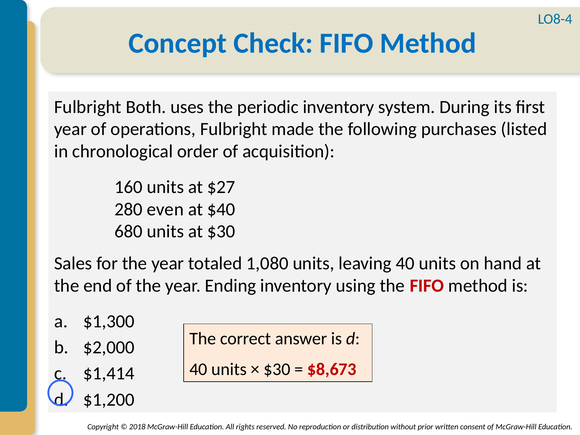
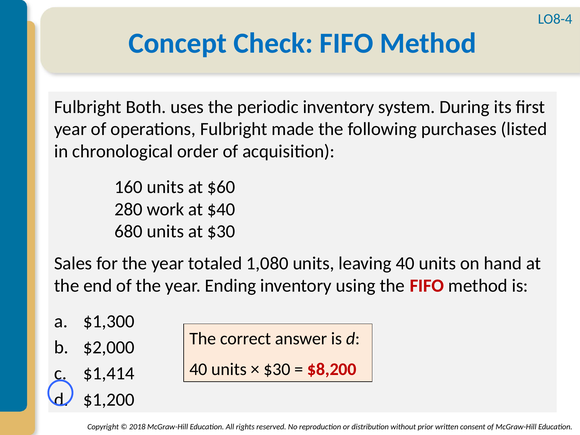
$27: $27 -> $60 (221, 187)
even: even -> work (165, 209)
$8,673: $8,673 -> $8,200 (332, 369)
